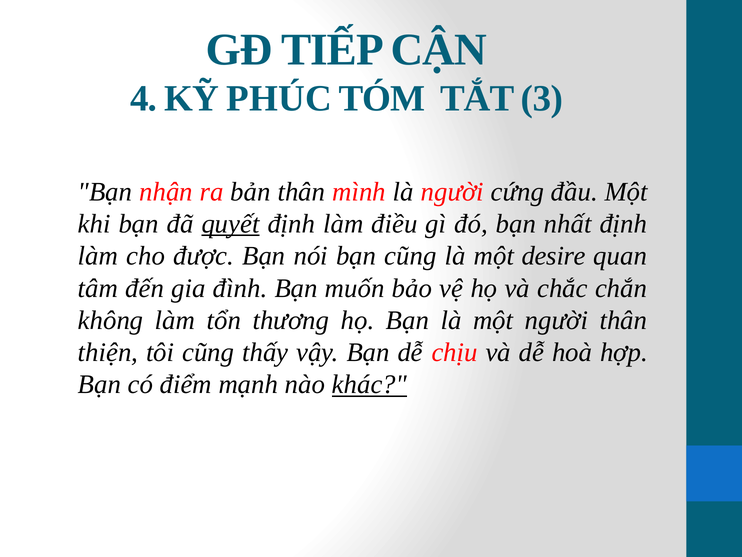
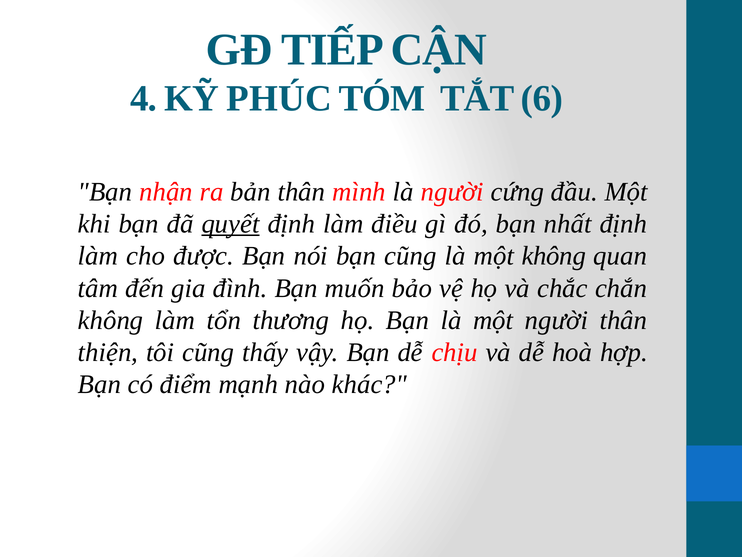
3: 3 -> 6 (542, 98)
một desire: desire -> không (554, 256)
khác underline: present -> none (369, 384)
